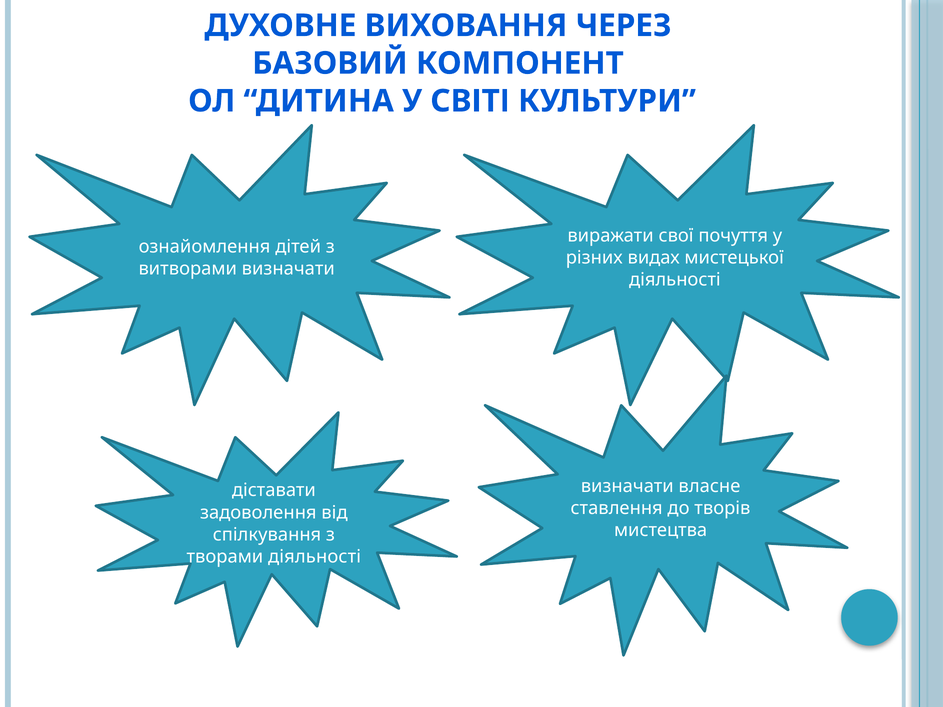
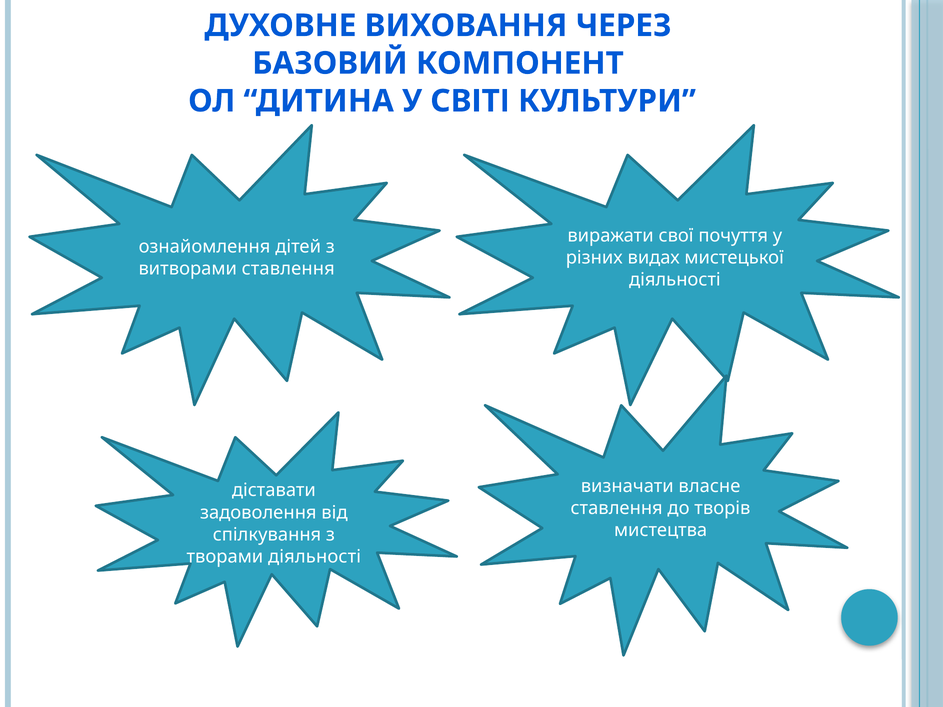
витворами визначати: визначати -> ставлення (288, 269)
